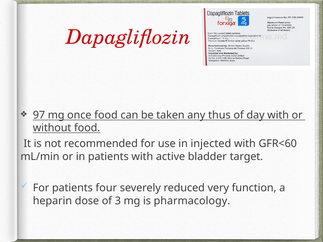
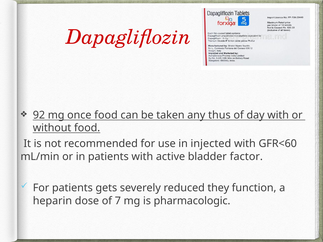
97: 97 -> 92 (39, 115)
target: target -> factor (246, 157)
four: four -> gets (106, 188)
very: very -> they (218, 188)
3: 3 -> 7 (118, 201)
pharmacology: pharmacology -> pharmacologic (192, 201)
